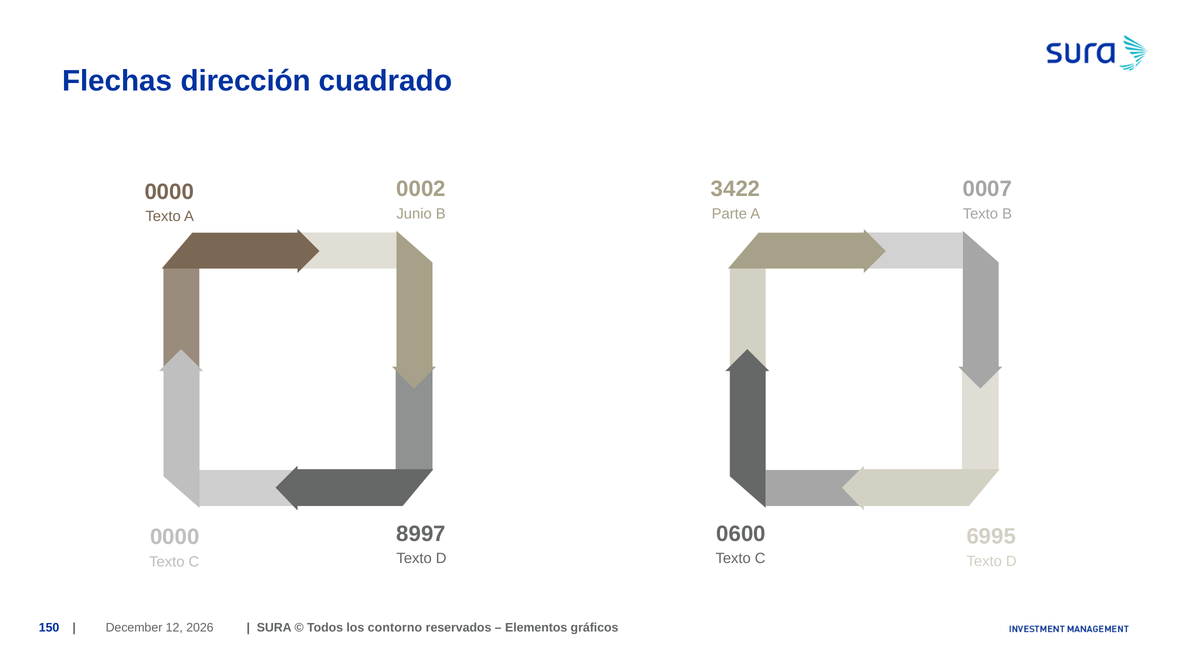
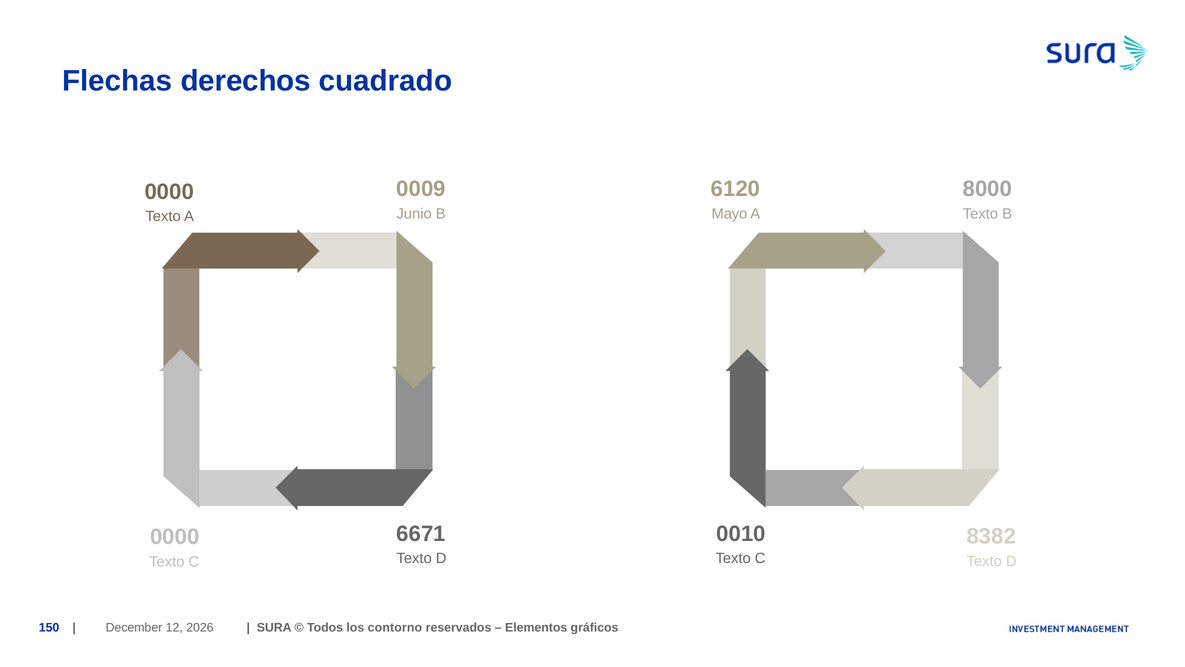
dirección: dirección -> derechos (246, 81)
0002: 0002 -> 0009 (421, 189)
3422: 3422 -> 6120 (736, 189)
0007: 0007 -> 8000 (987, 189)
Parte: Parte -> Mayo (729, 214)
8997: 8997 -> 6671 (421, 534)
0600: 0600 -> 0010 (741, 534)
6995: 6995 -> 8382 (991, 536)
